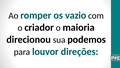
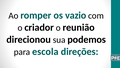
maioria: maioria -> reunião (79, 27)
louvor: louvor -> escola (45, 51)
